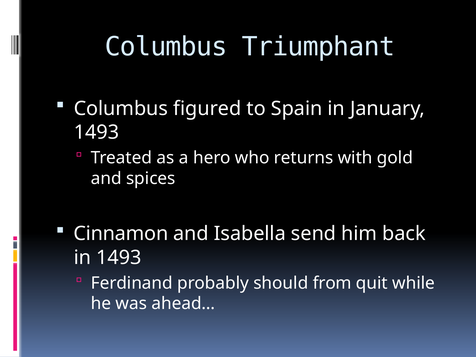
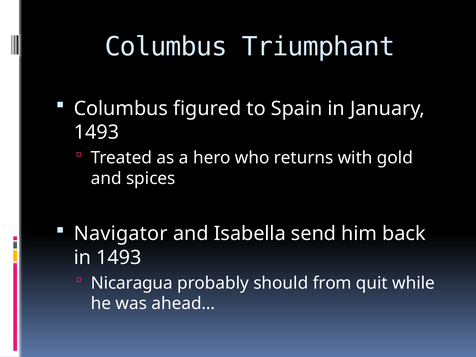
Cinnamon: Cinnamon -> Navigator (121, 234)
Ferdinand: Ferdinand -> Nicaragua (132, 283)
